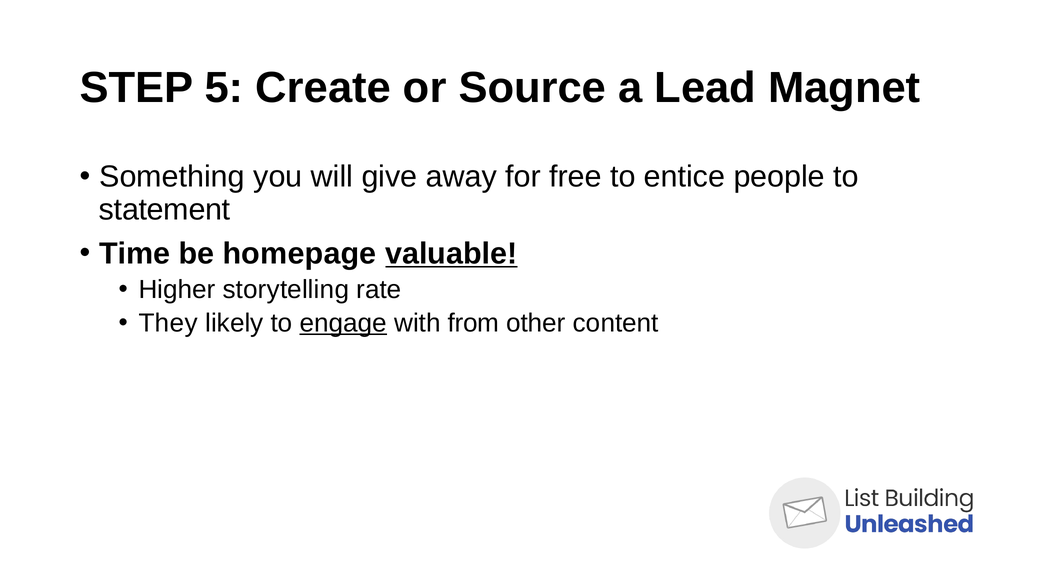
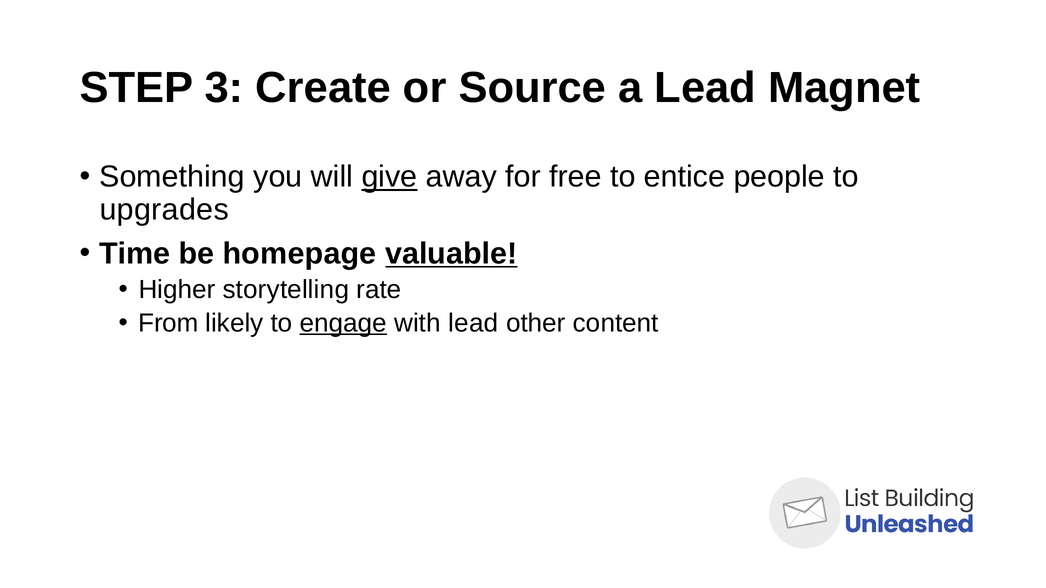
5: 5 -> 3 (224, 88)
give underline: none -> present (389, 177)
statement: statement -> upgrades (164, 210)
They: They -> From (168, 323)
with from: from -> lead (473, 323)
